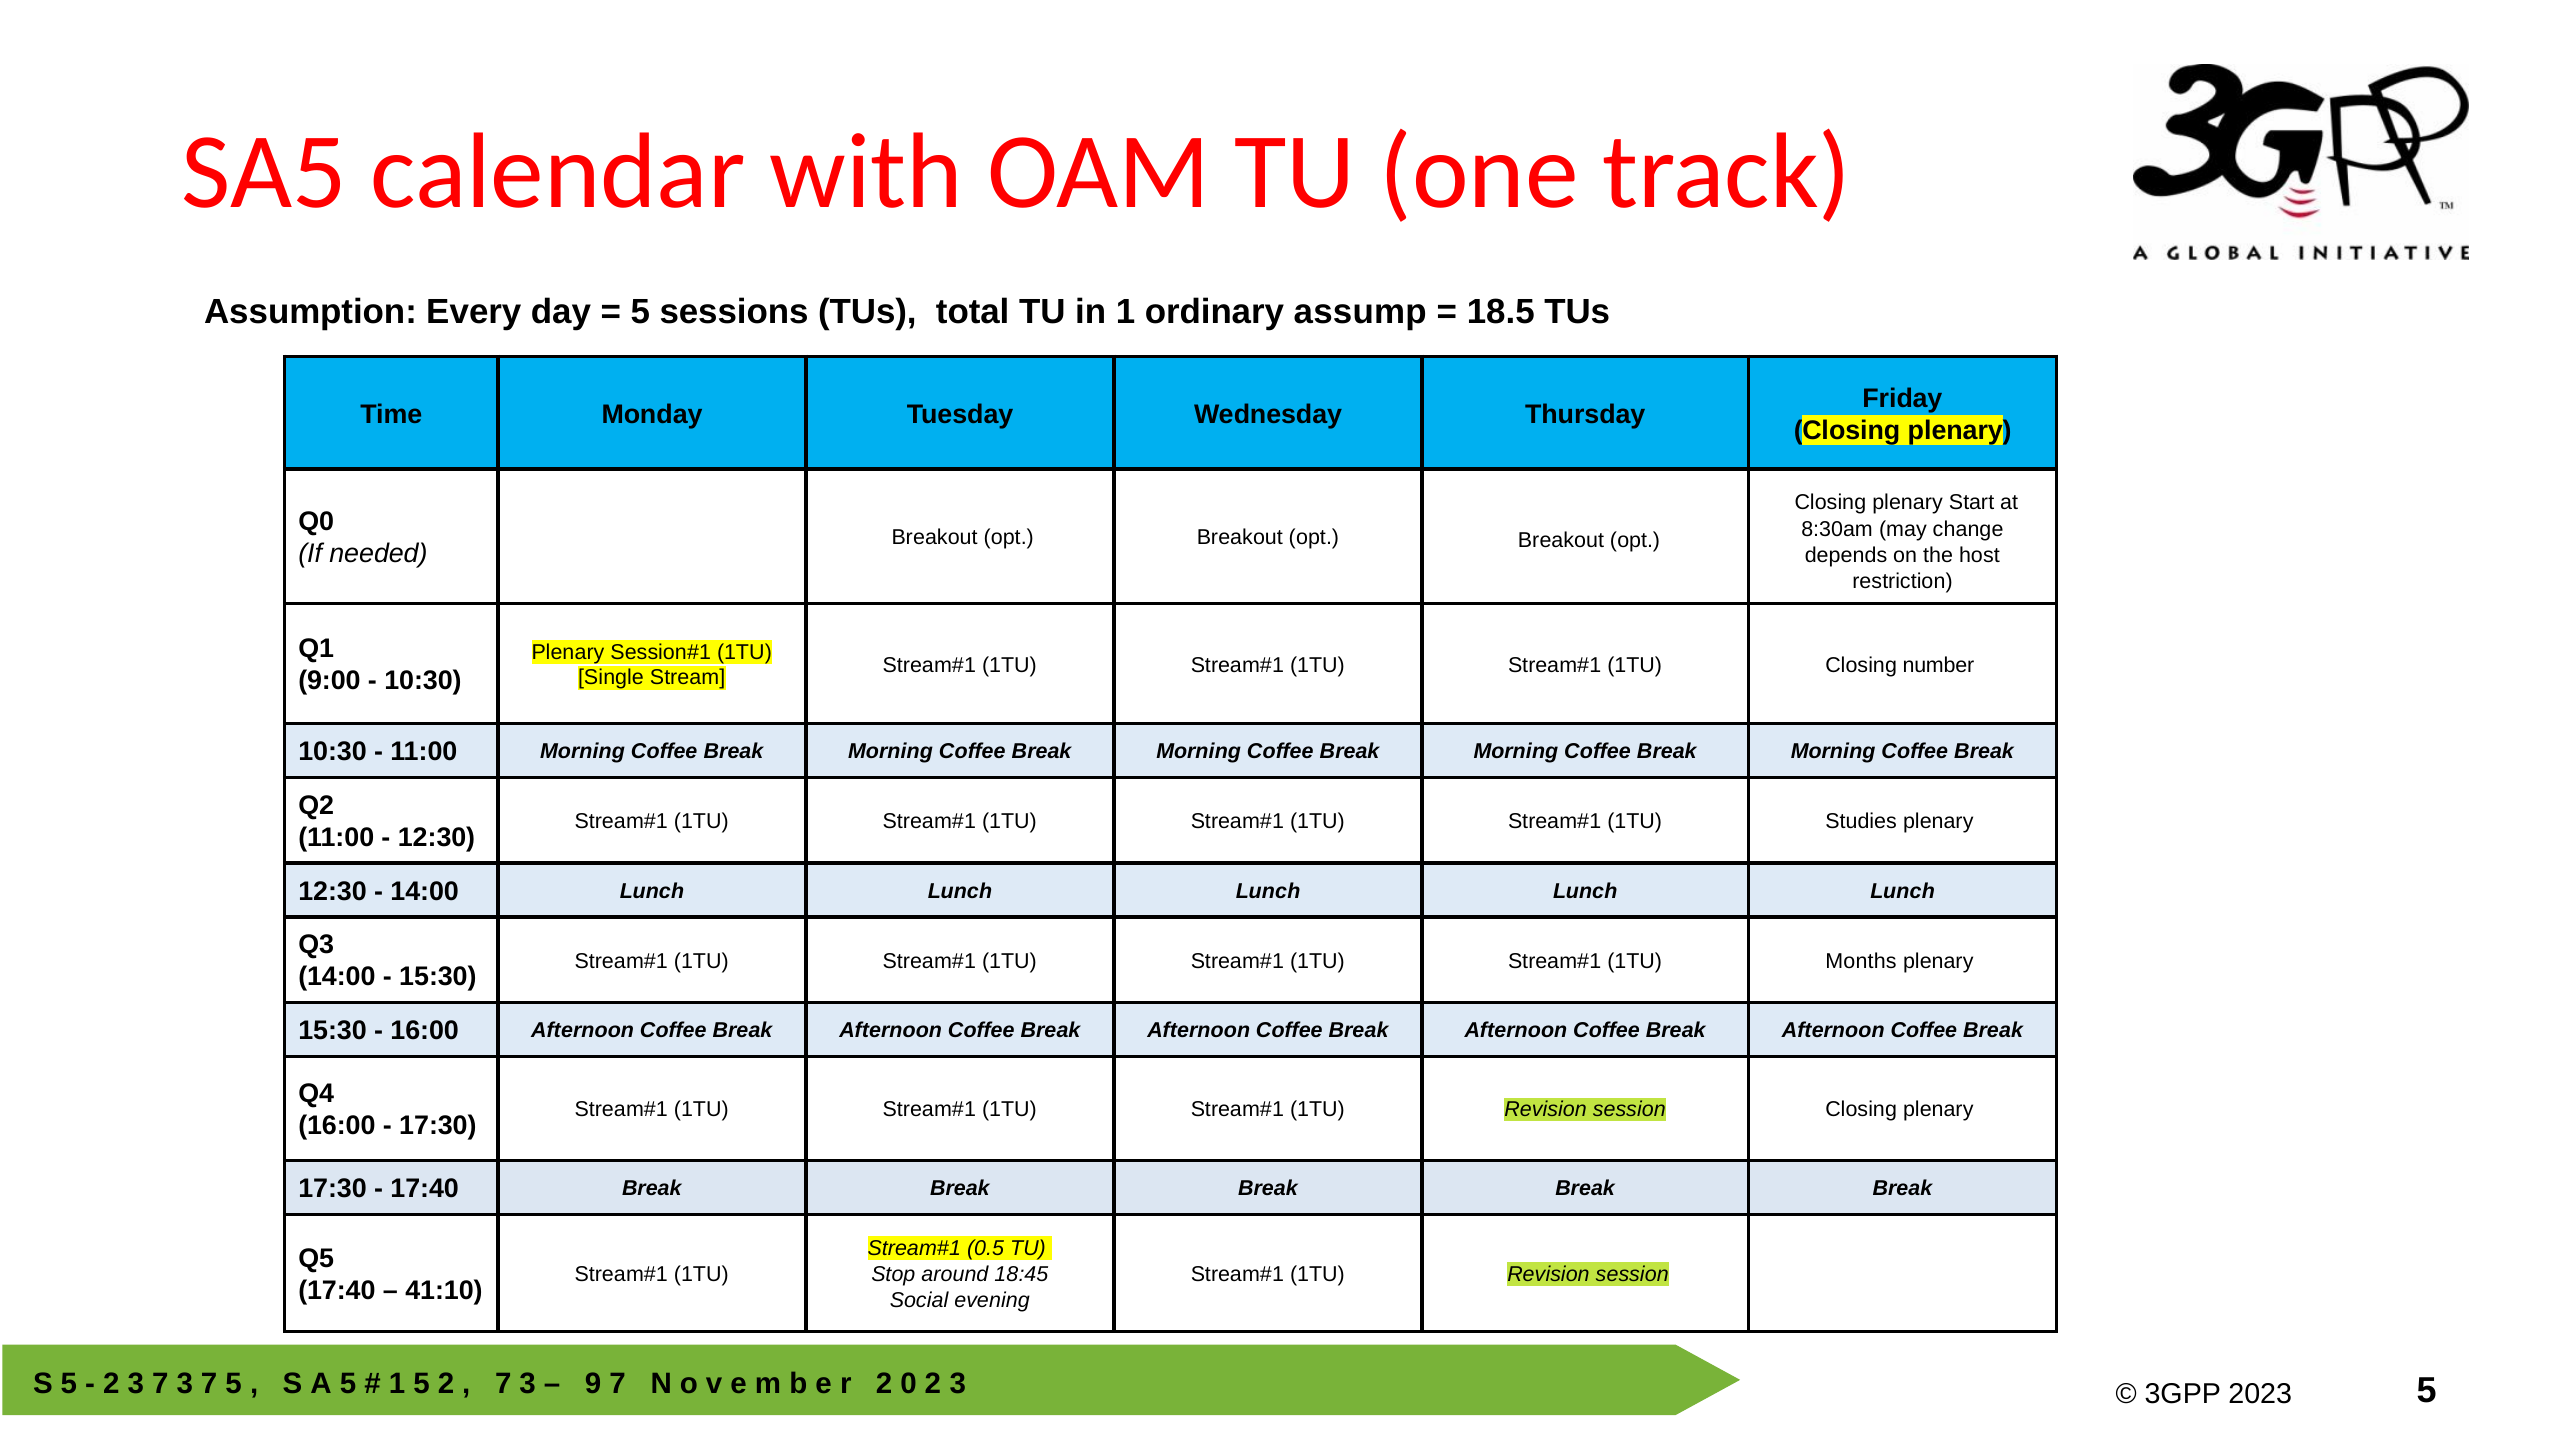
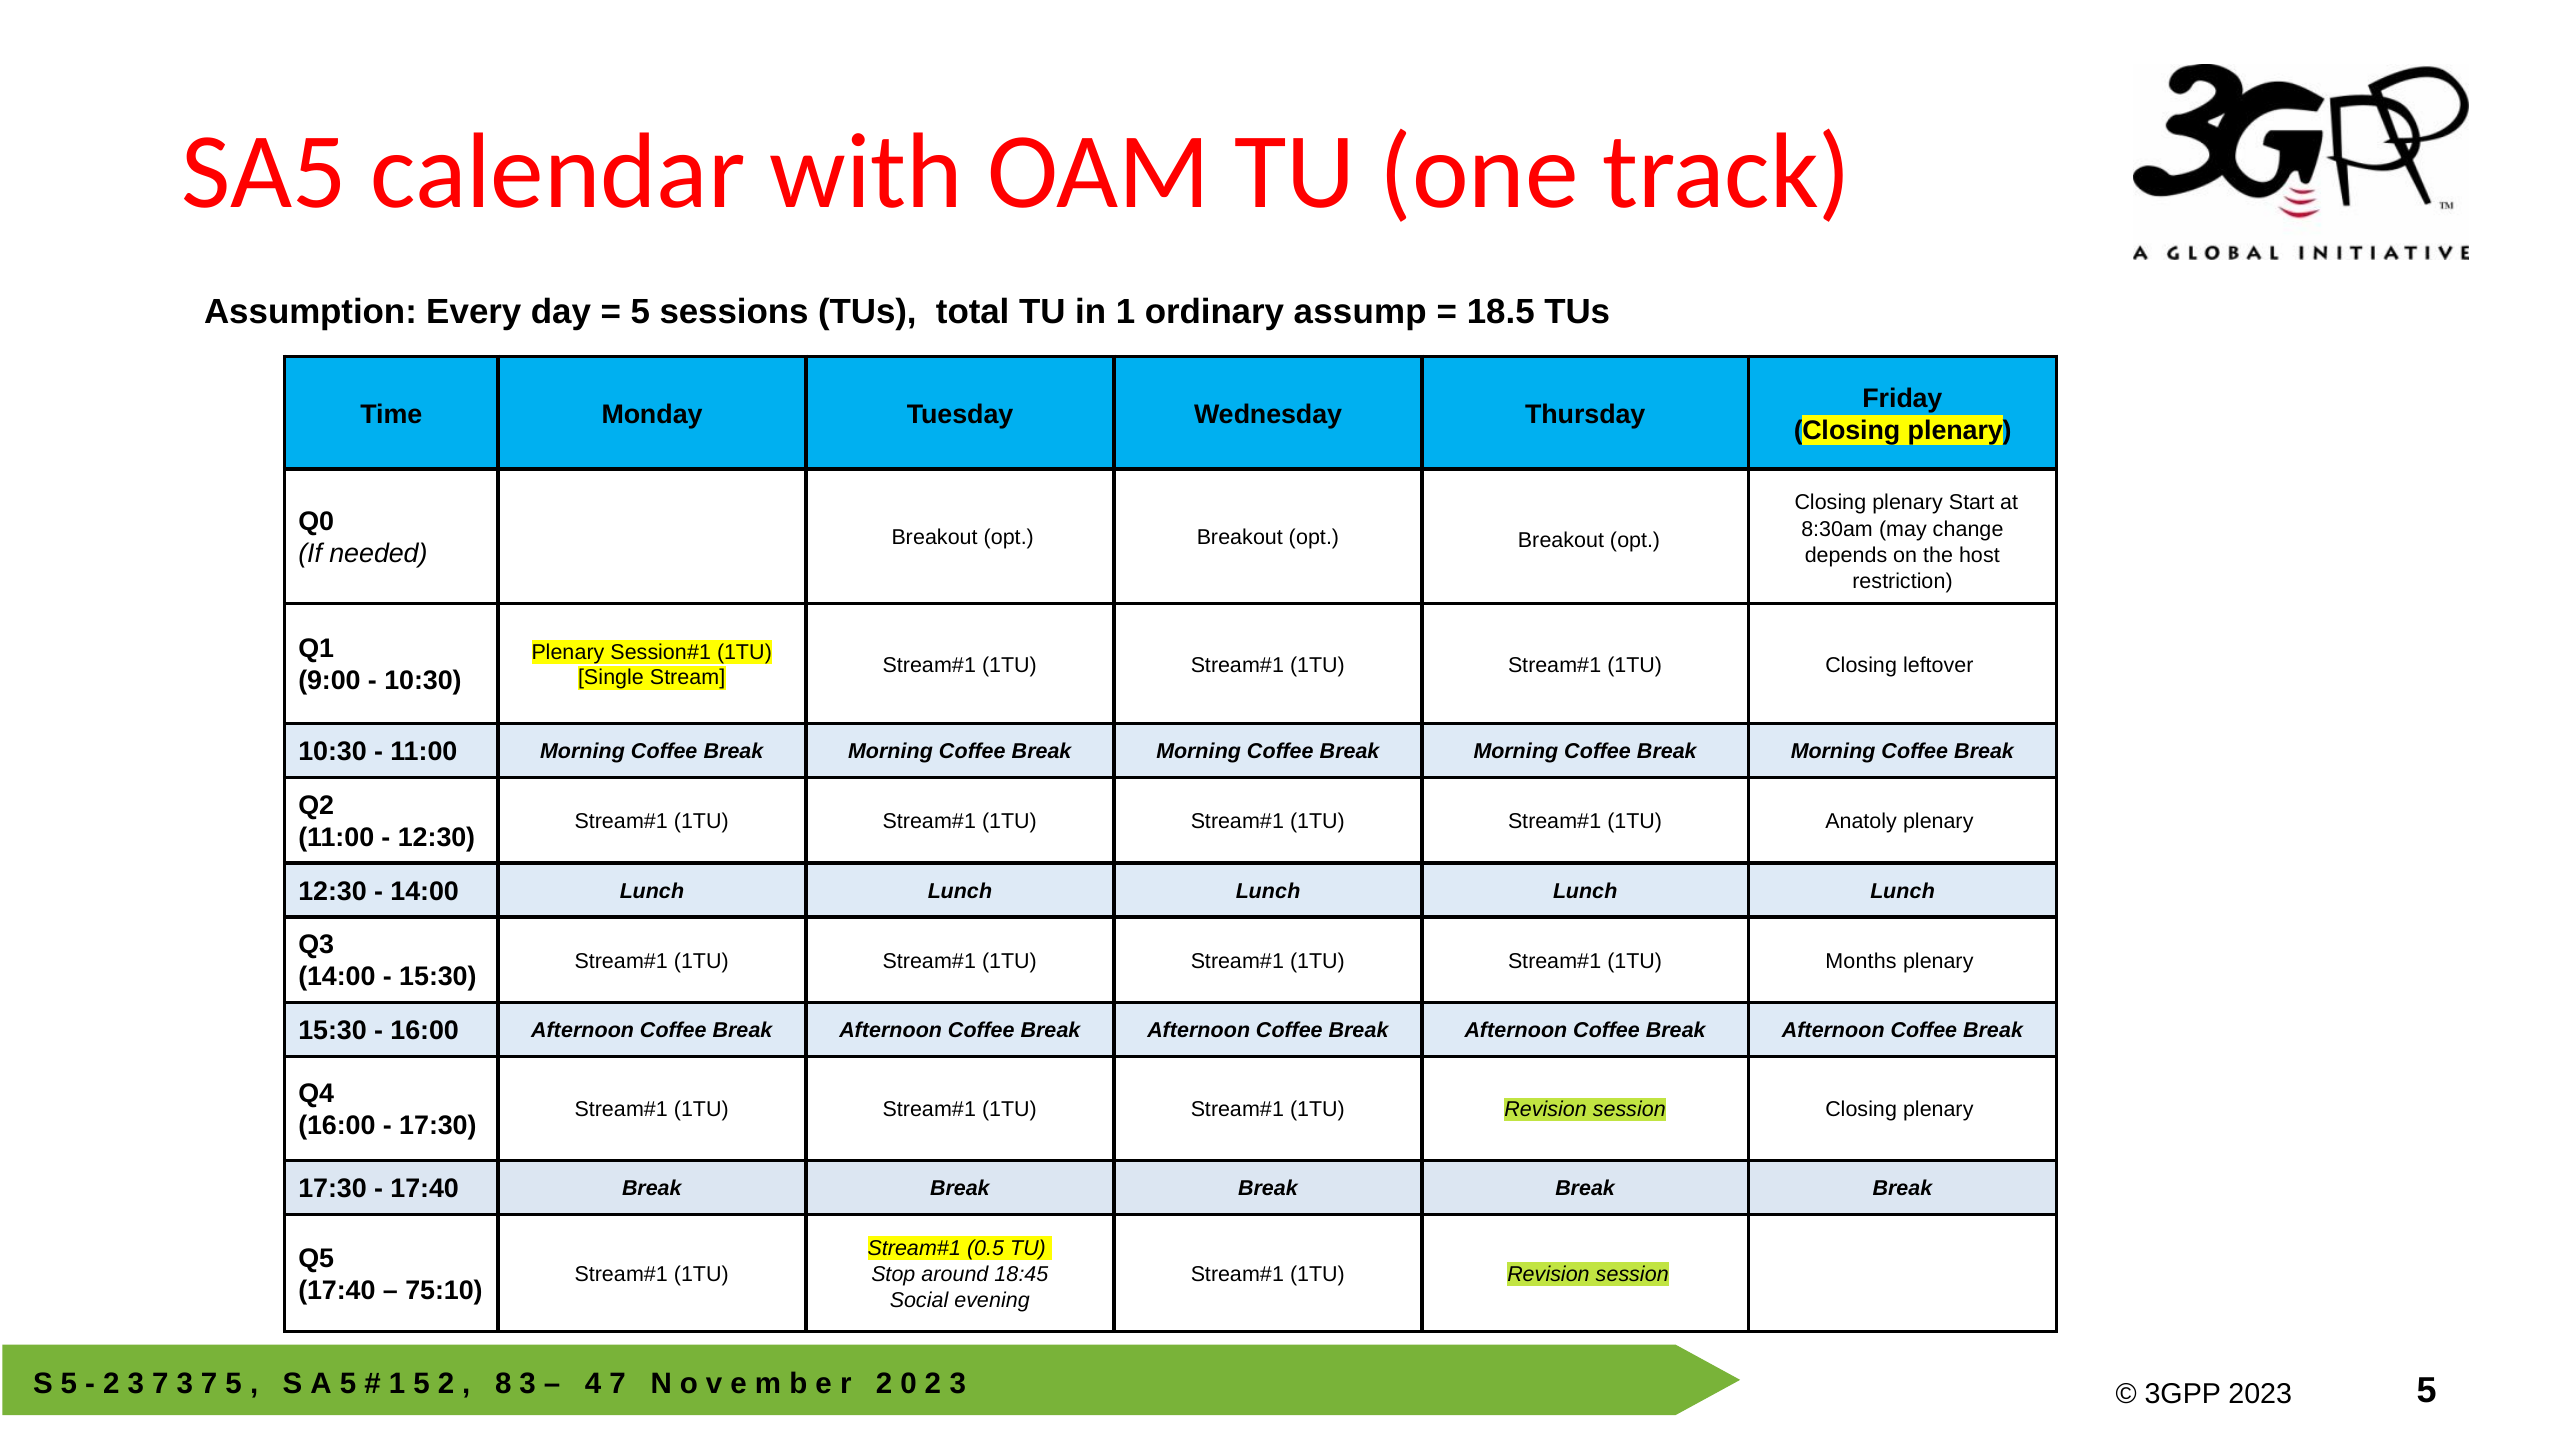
number: number -> leftover (1938, 665)
Studies: Studies -> Anatoly (1861, 822)
41:10: 41:10 -> 75:10 (444, 1290)
7: 7 -> 8 (503, 1384)
9: 9 -> 4 (593, 1384)
